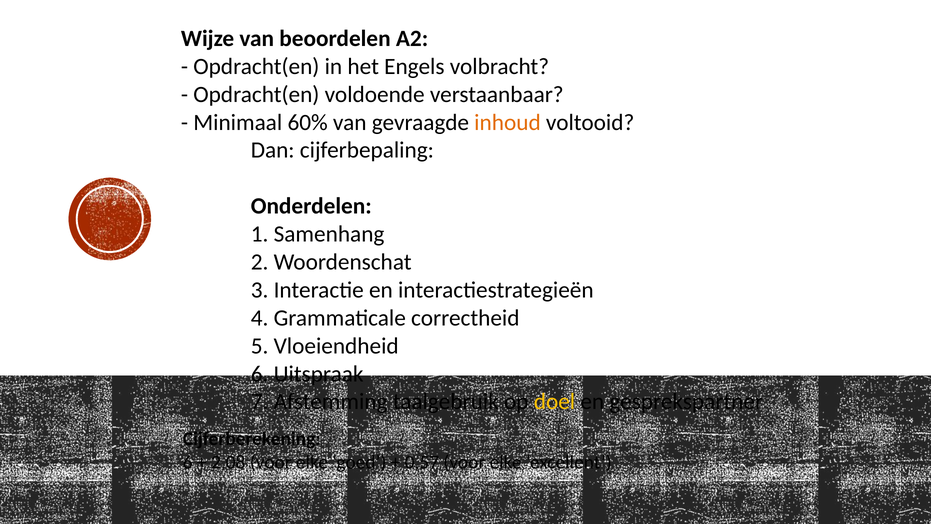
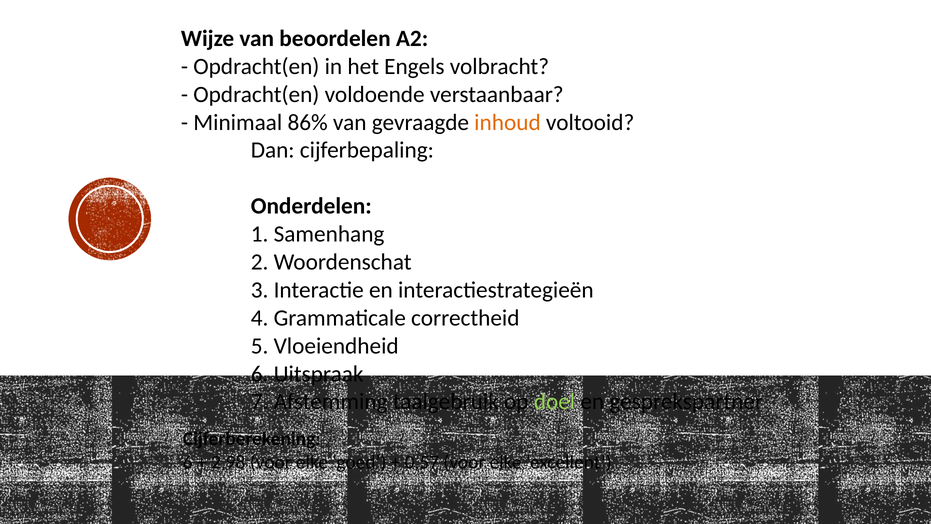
60%: 60% -> 86% (308, 122)
doel colour: yellow -> light green (554, 402)
2,08: 2,08 -> 2,98 (228, 462)
